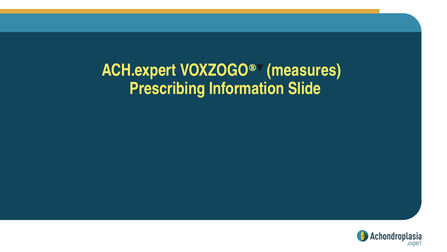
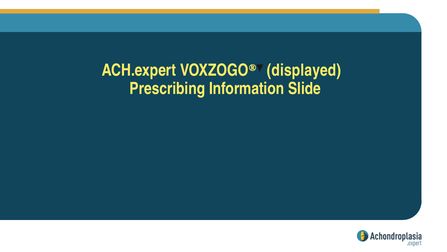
measures: measures -> displayed (304, 70)
